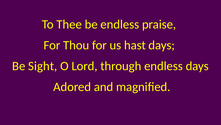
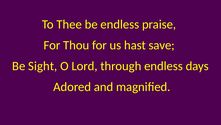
hast days: days -> save (162, 45)
